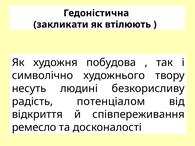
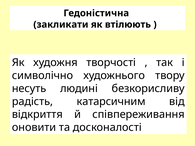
побудова: побудова -> творчості (111, 63)
потенціалом: потенціалом -> катарсичним (111, 102)
ремесло: ремесло -> оновити (34, 128)
